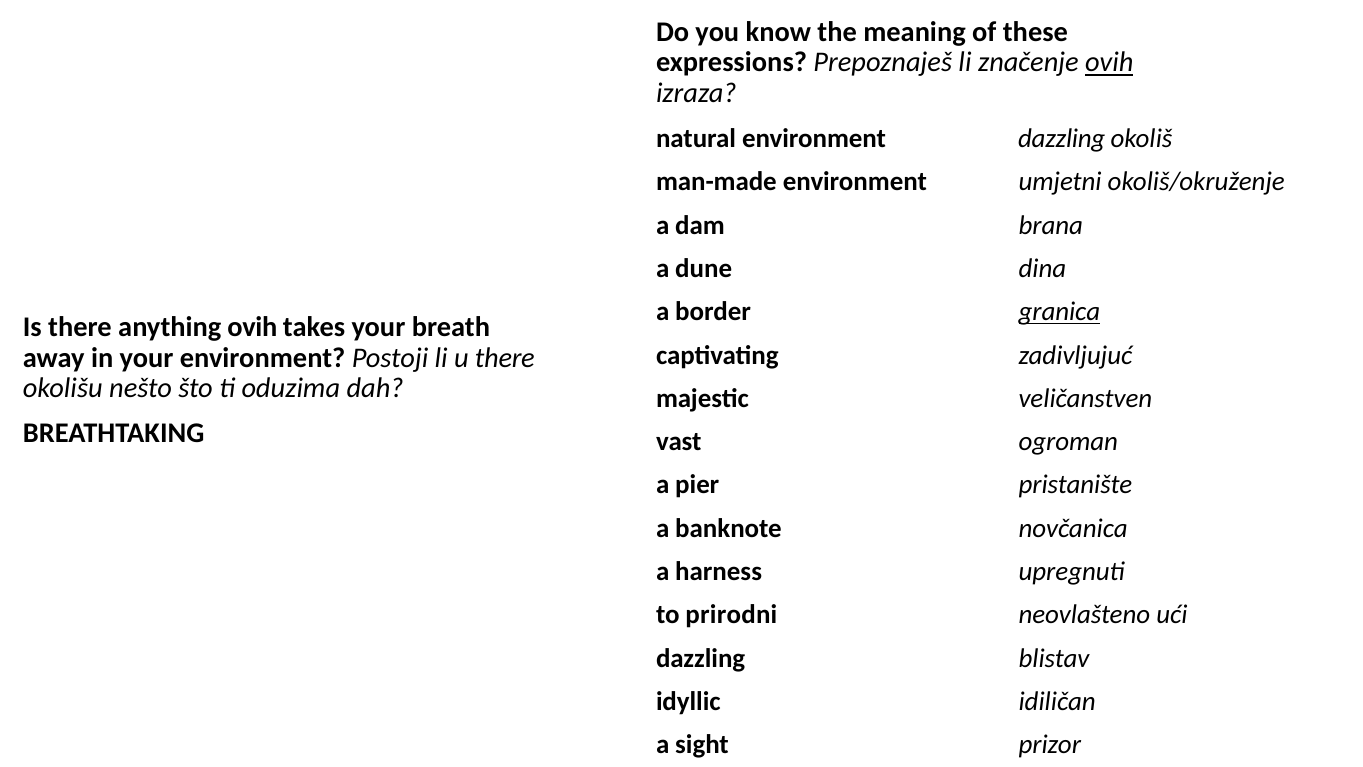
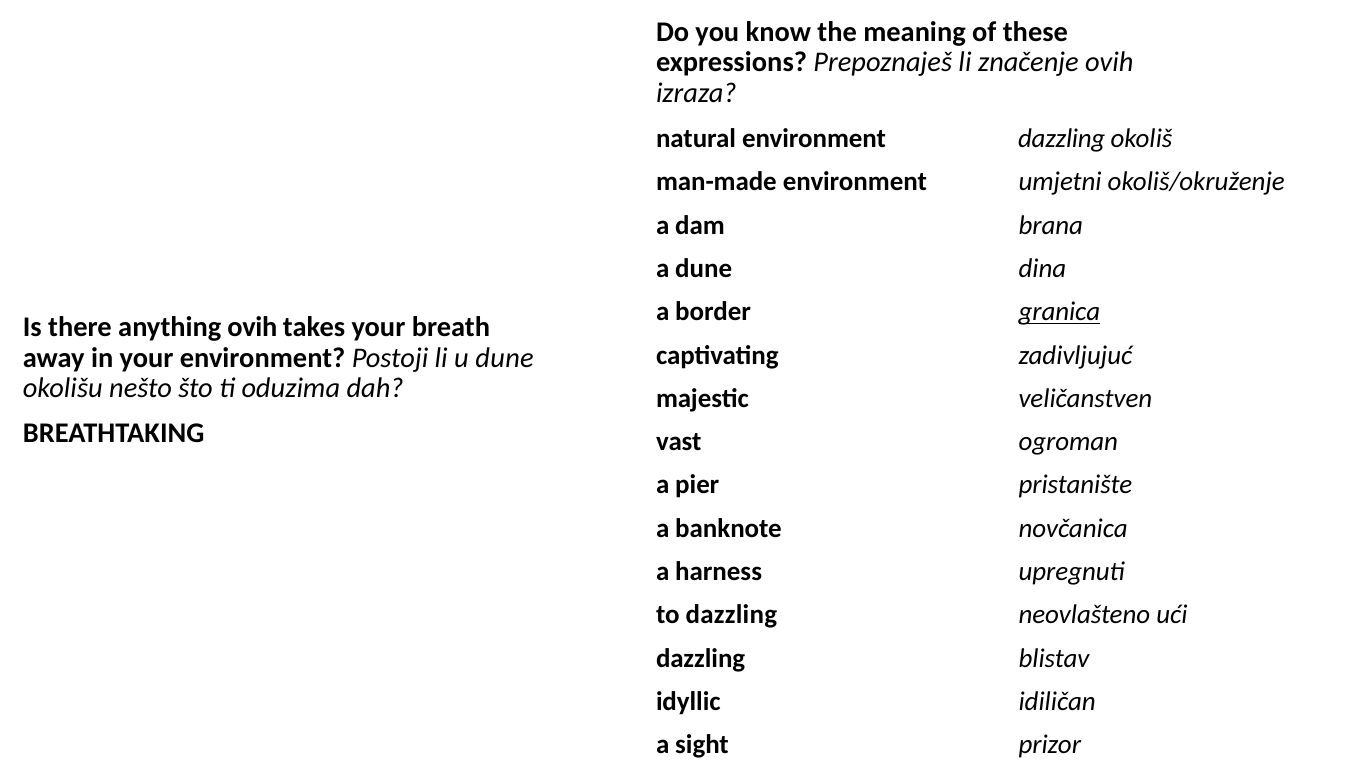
ovih underline: present -> none (1109, 63)
u there: there -> dune (505, 358)
to prirodni: prirodni -> dazzling (731, 615)
